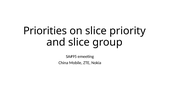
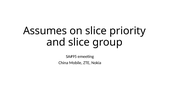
Priorities: Priorities -> Assumes (45, 31)
